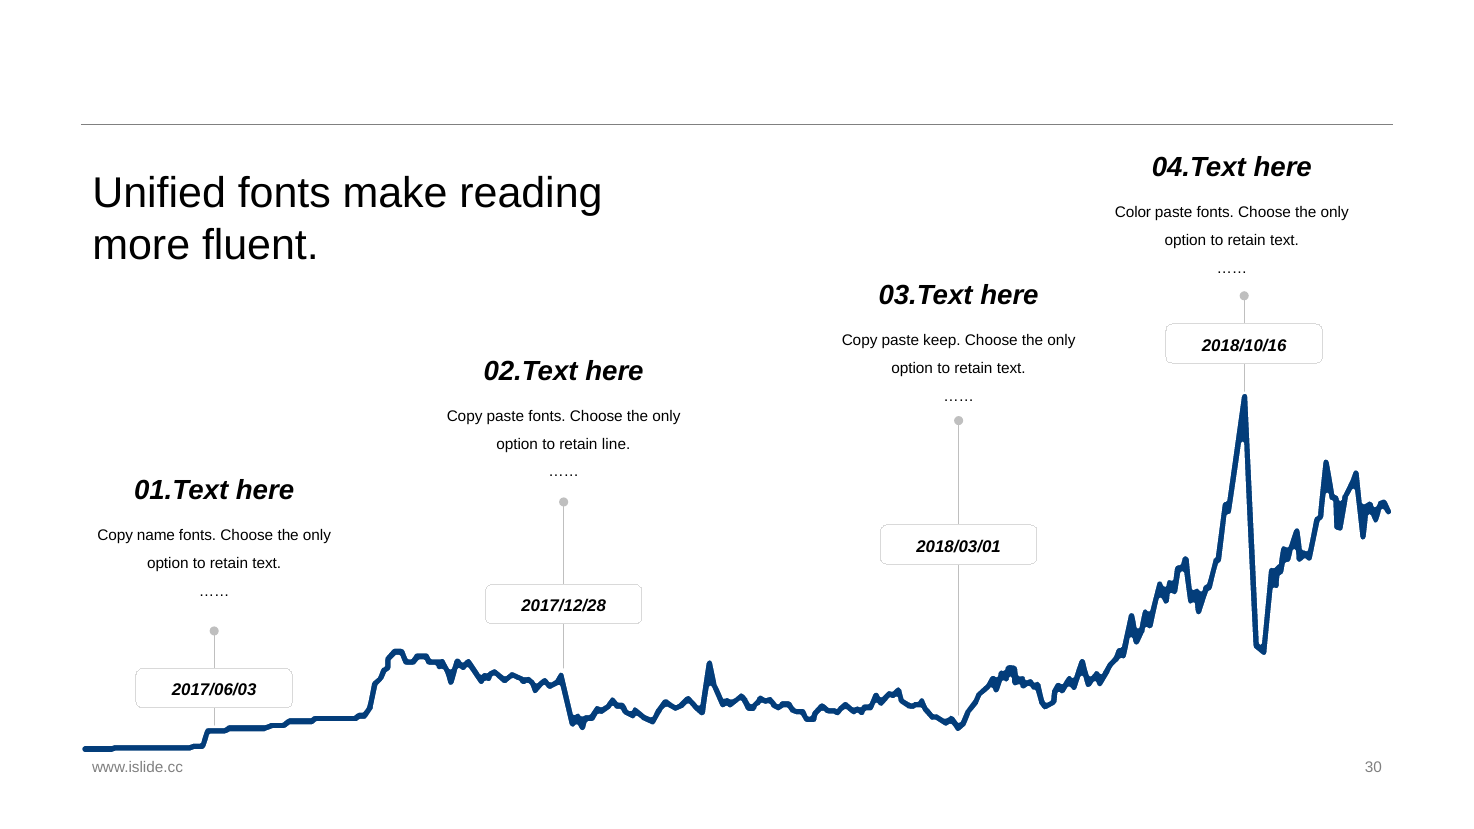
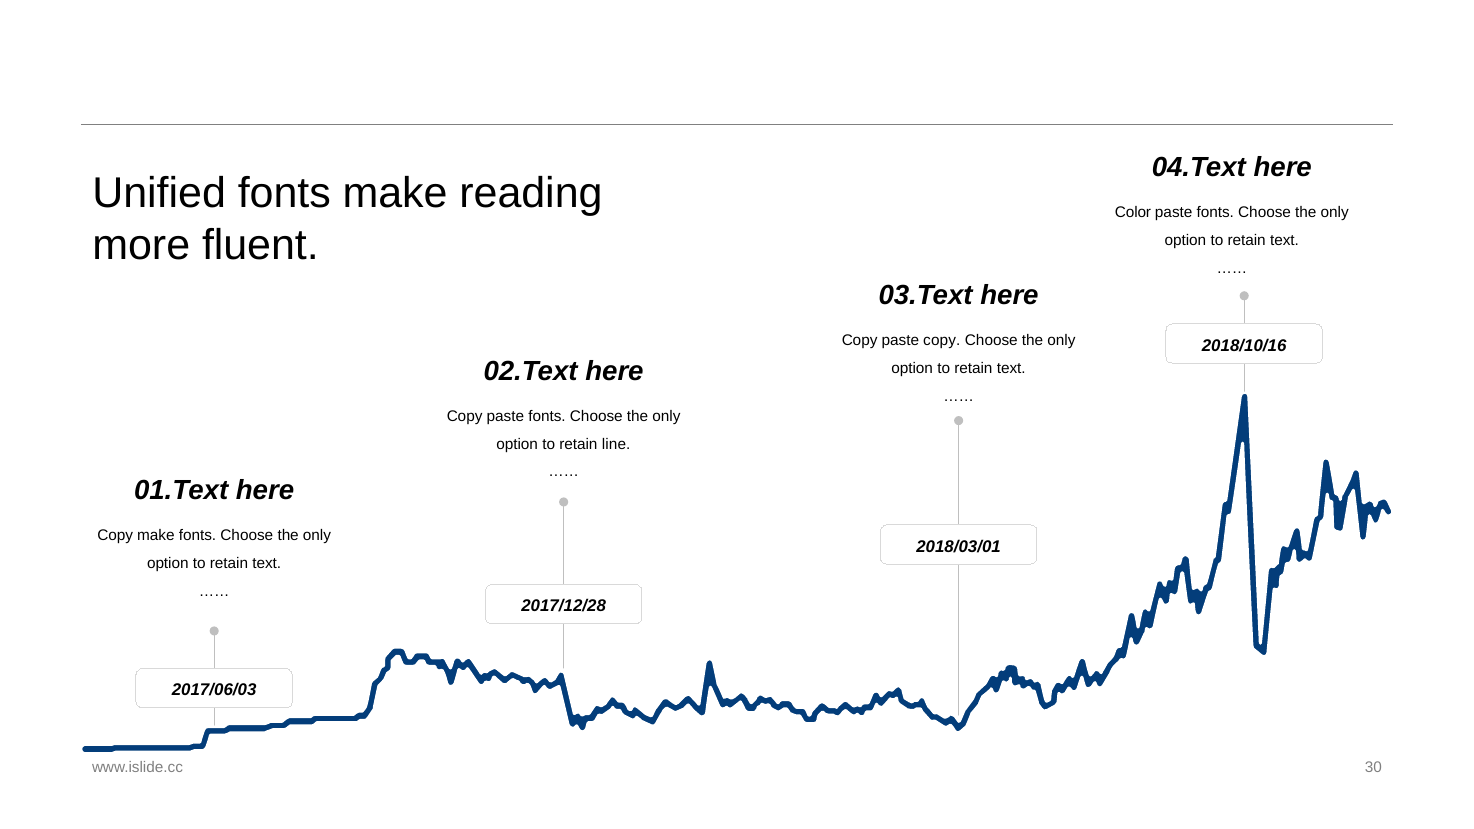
paste keep: keep -> copy (942, 341)
Copy name: name -> make (156, 536)
